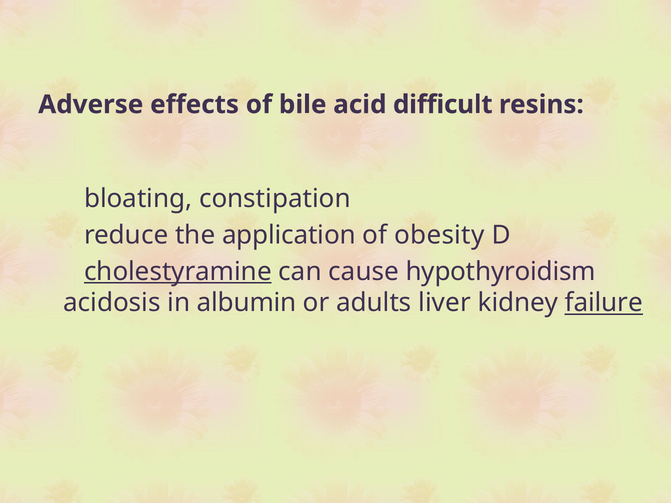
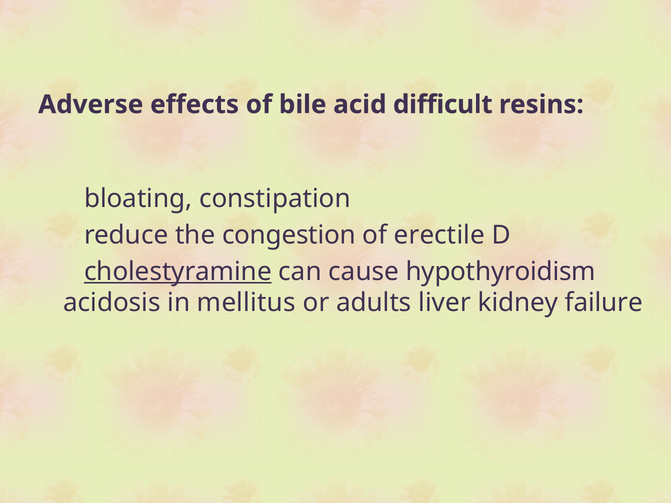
application: application -> congestion (289, 235)
obesity: obesity -> erectile (439, 235)
albumin: albumin -> mellitus (246, 303)
failure underline: present -> none (604, 303)
